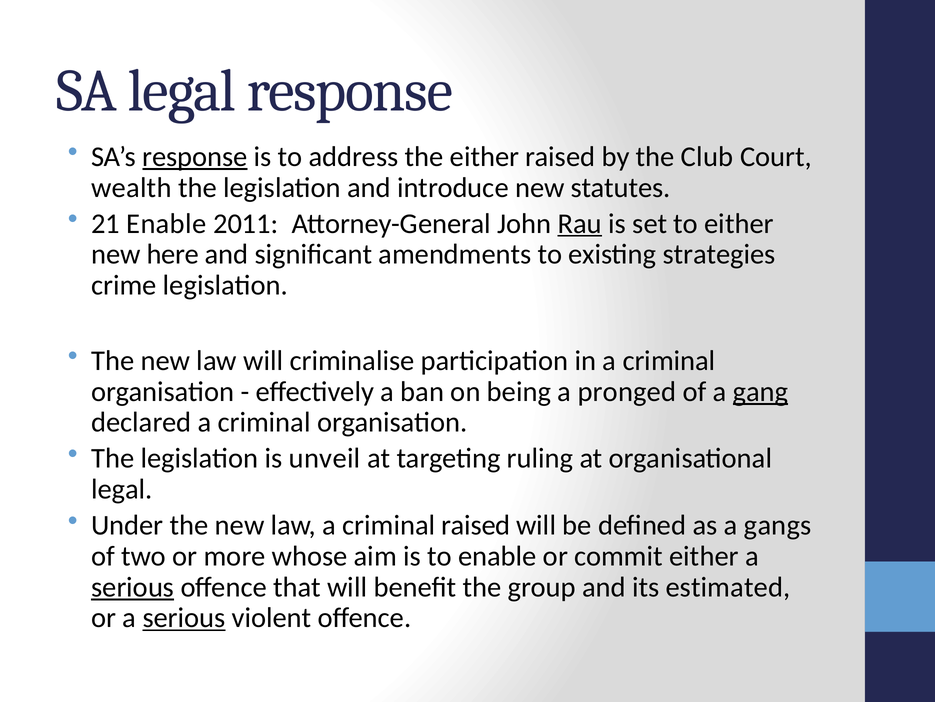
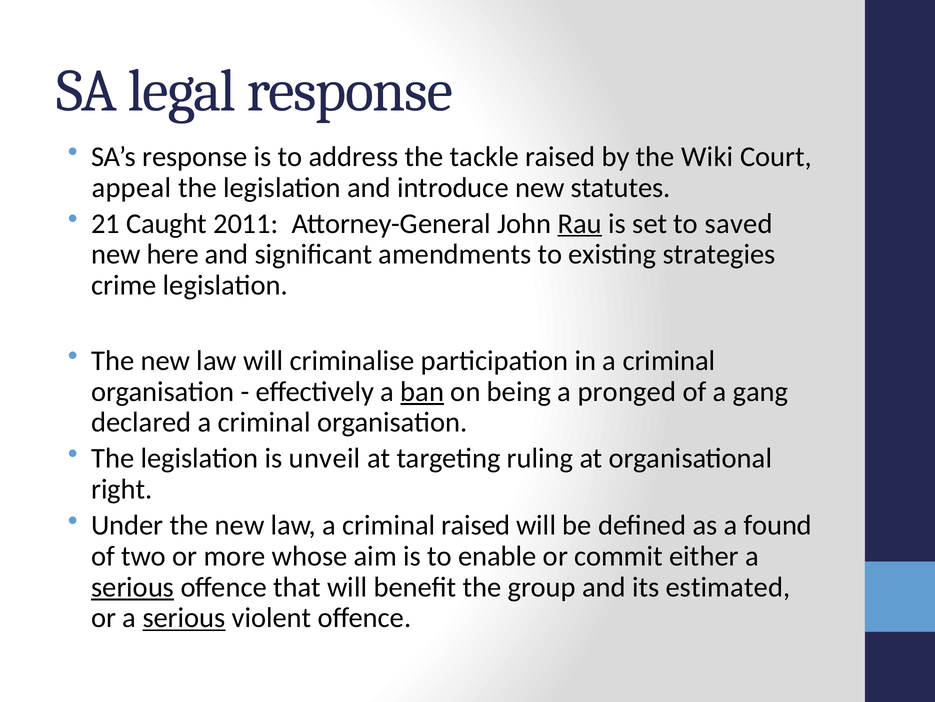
response underline: present -> none (195, 157)
the either: either -> tackle (484, 157)
Club: Club -> Wiki (707, 157)
wealth: wealth -> appeal (131, 187)
21 Enable: Enable -> Caught (167, 223)
to either: either -> saved (739, 223)
ban underline: none -> present (422, 391)
gang underline: present -> none (760, 391)
legal: legal -> right (122, 489)
gangs: gangs -> found (778, 525)
